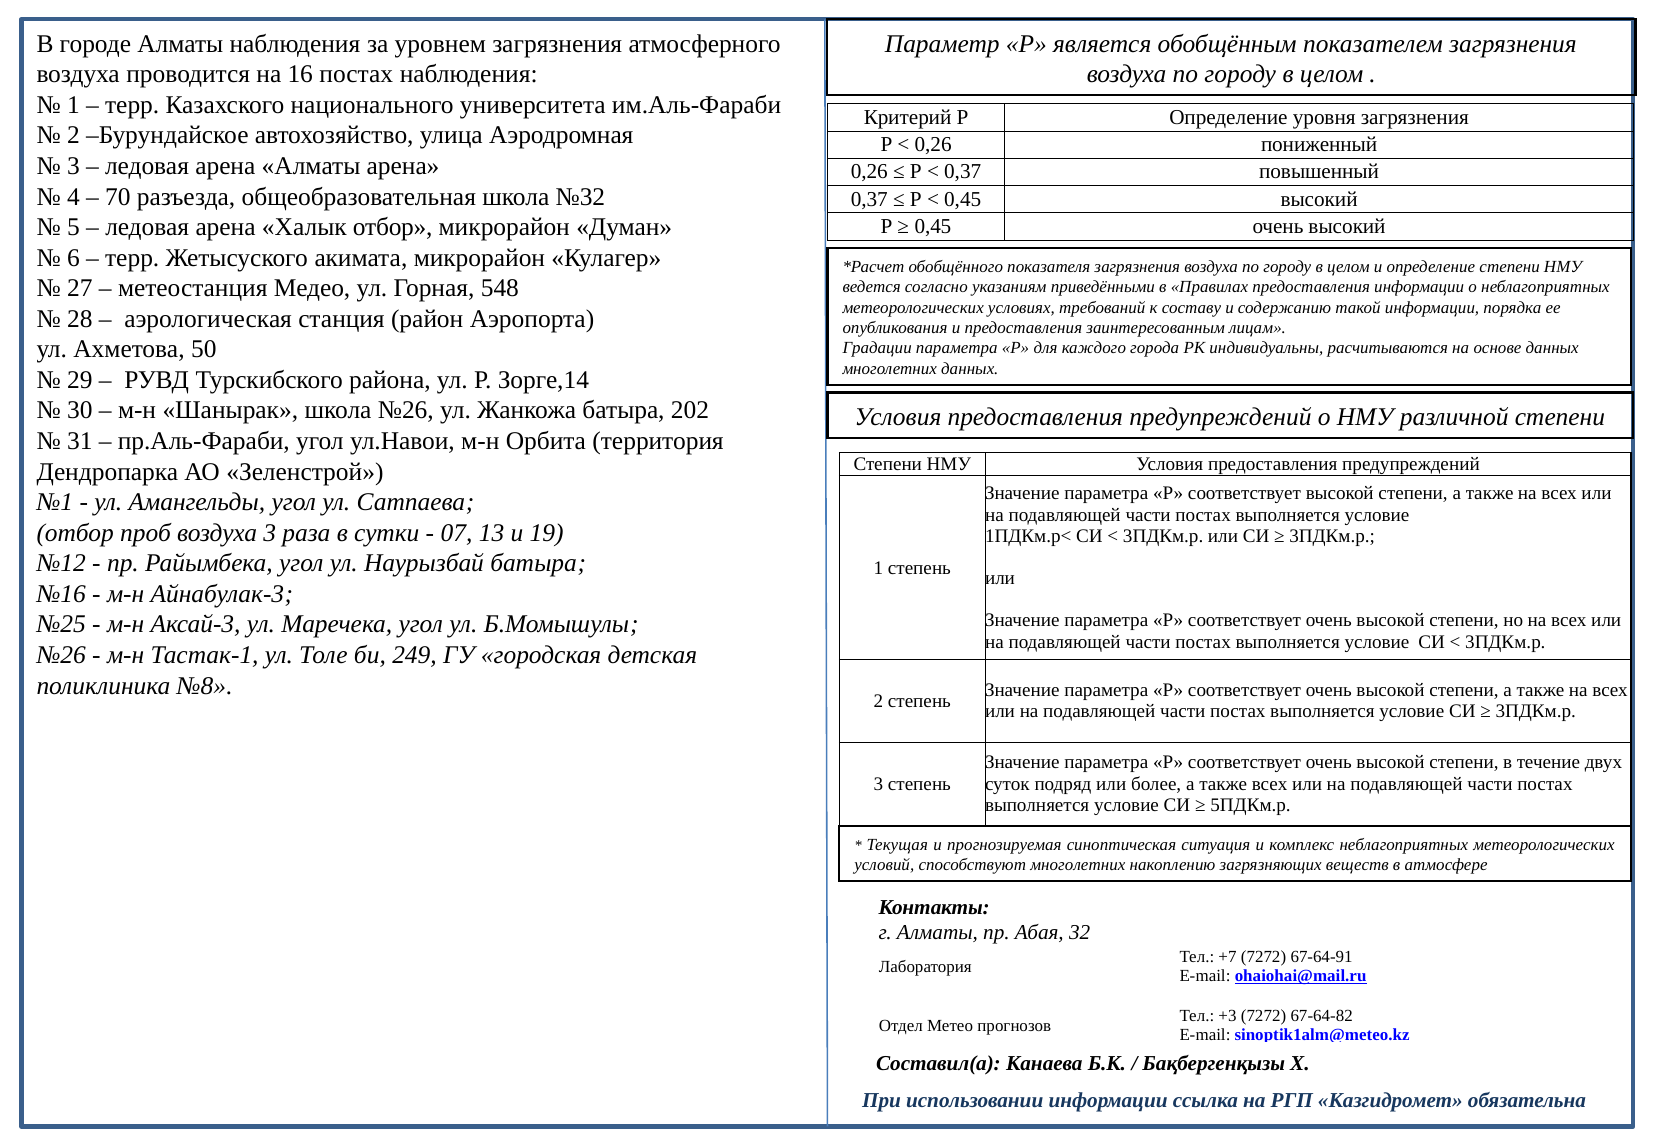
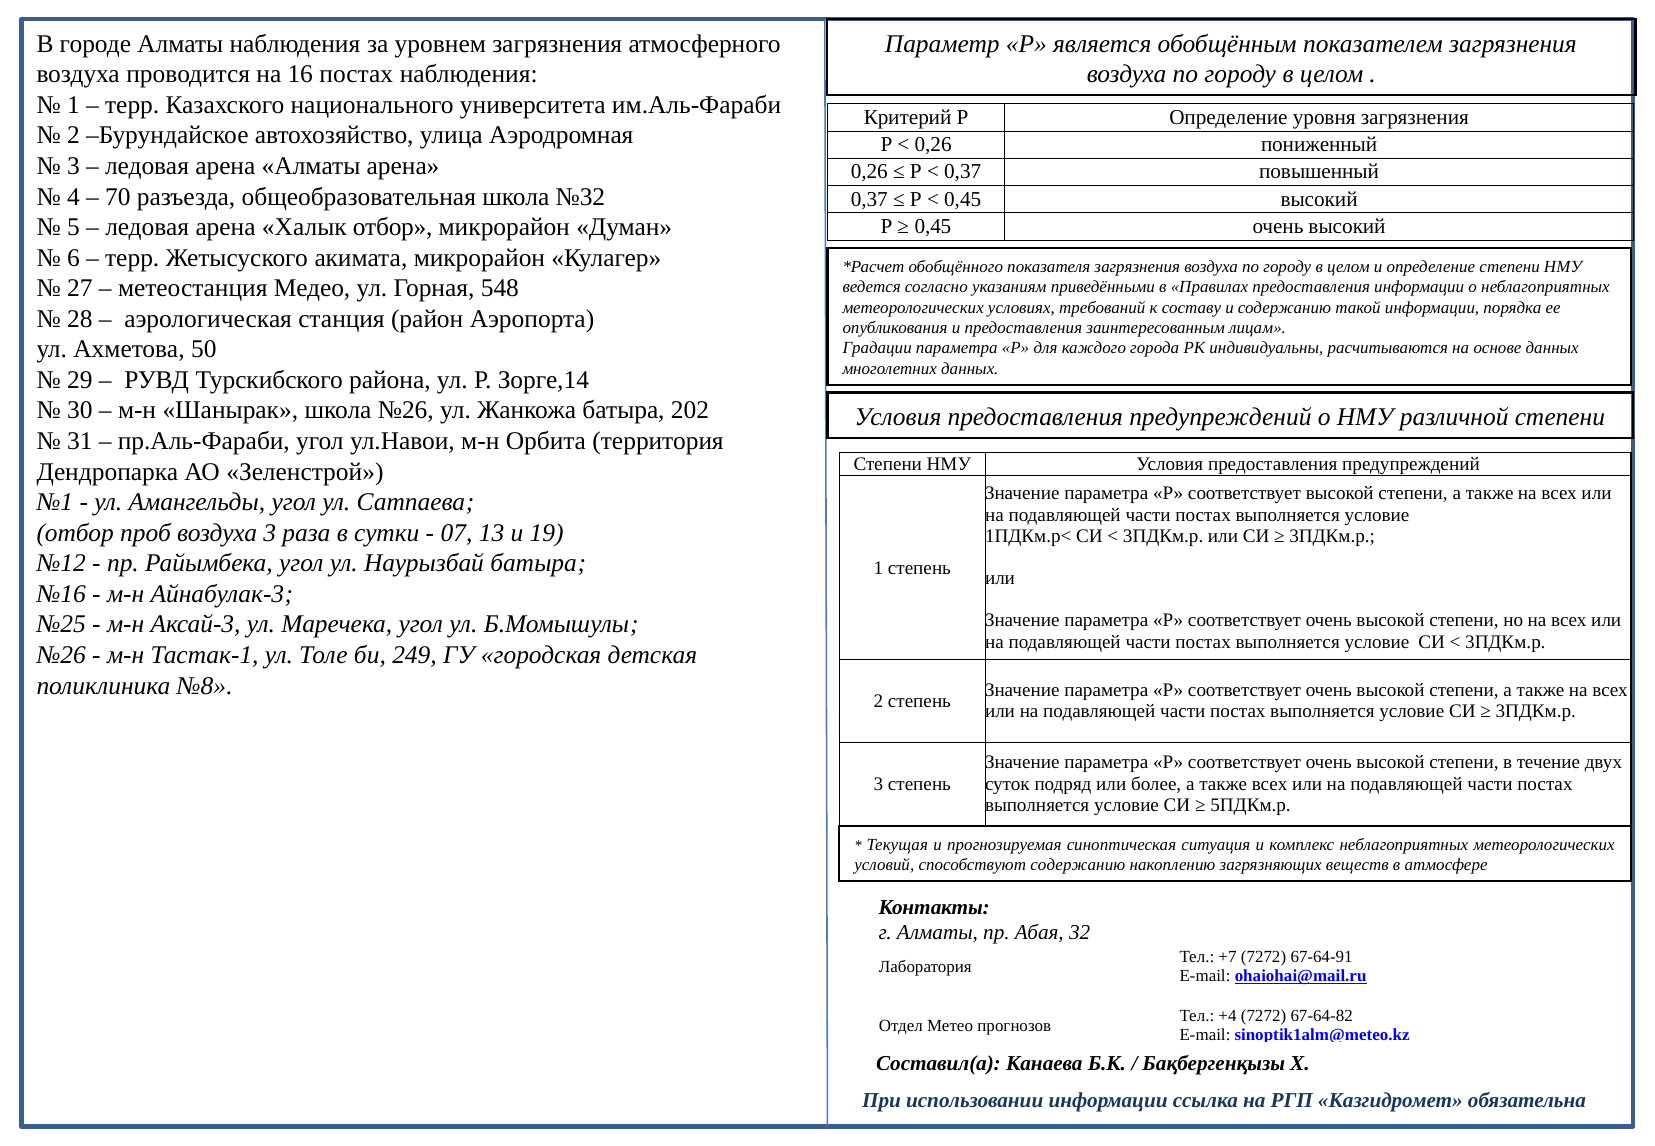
способствуют многолетних: многолетних -> содержанию (1078, 865)
+3: +3 -> +4 (1227, 1016)
